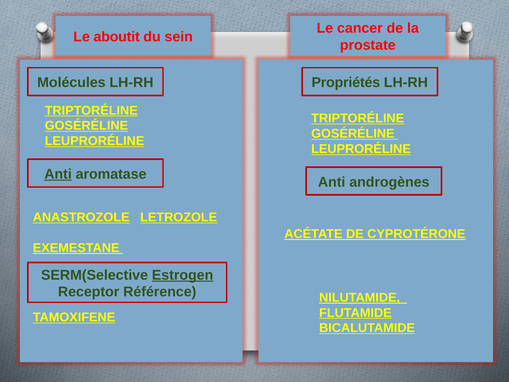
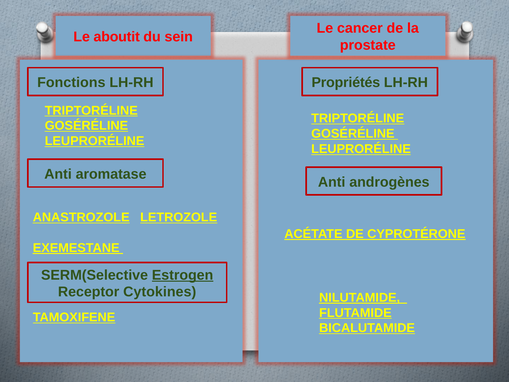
Molécules: Molécules -> Fonctions (71, 83)
Anti underline: present -> none (58, 174)
Référence: Référence -> Cytokines (160, 292)
